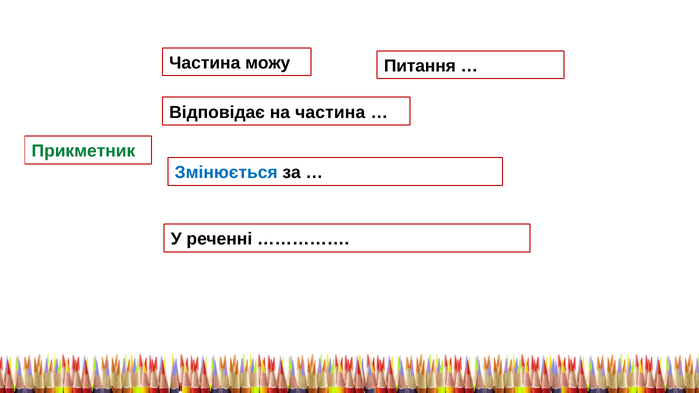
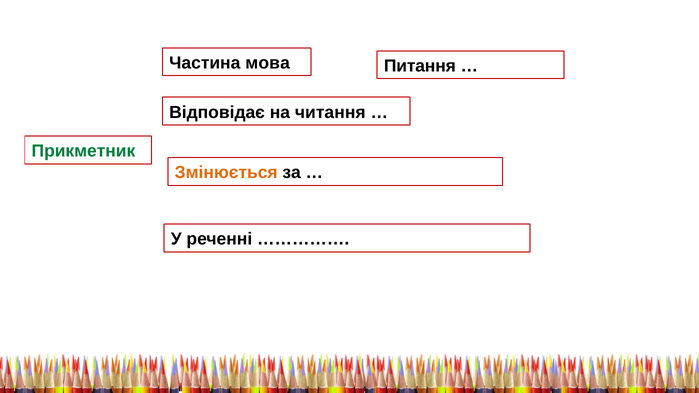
можу: можу -> мова (268, 63)
на частина: частина -> читання (330, 112)
Змінюється colour: blue -> orange (226, 173)
